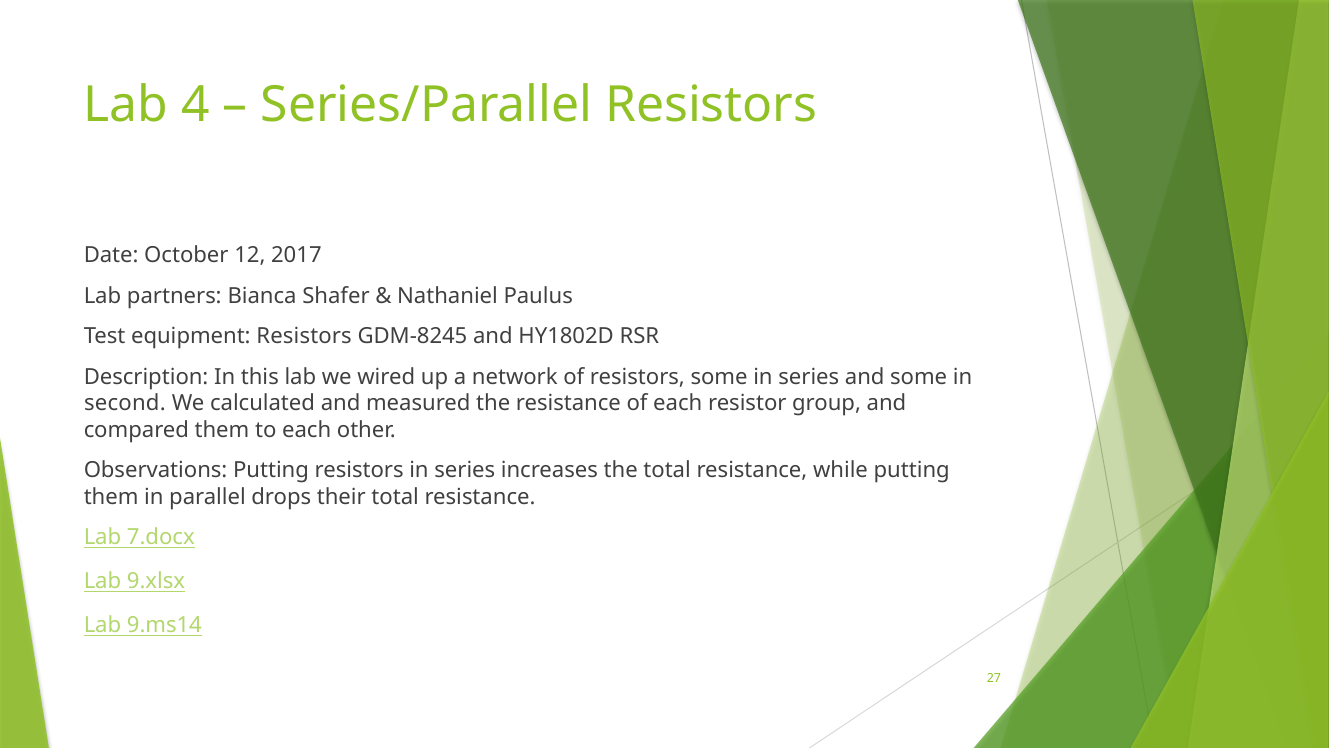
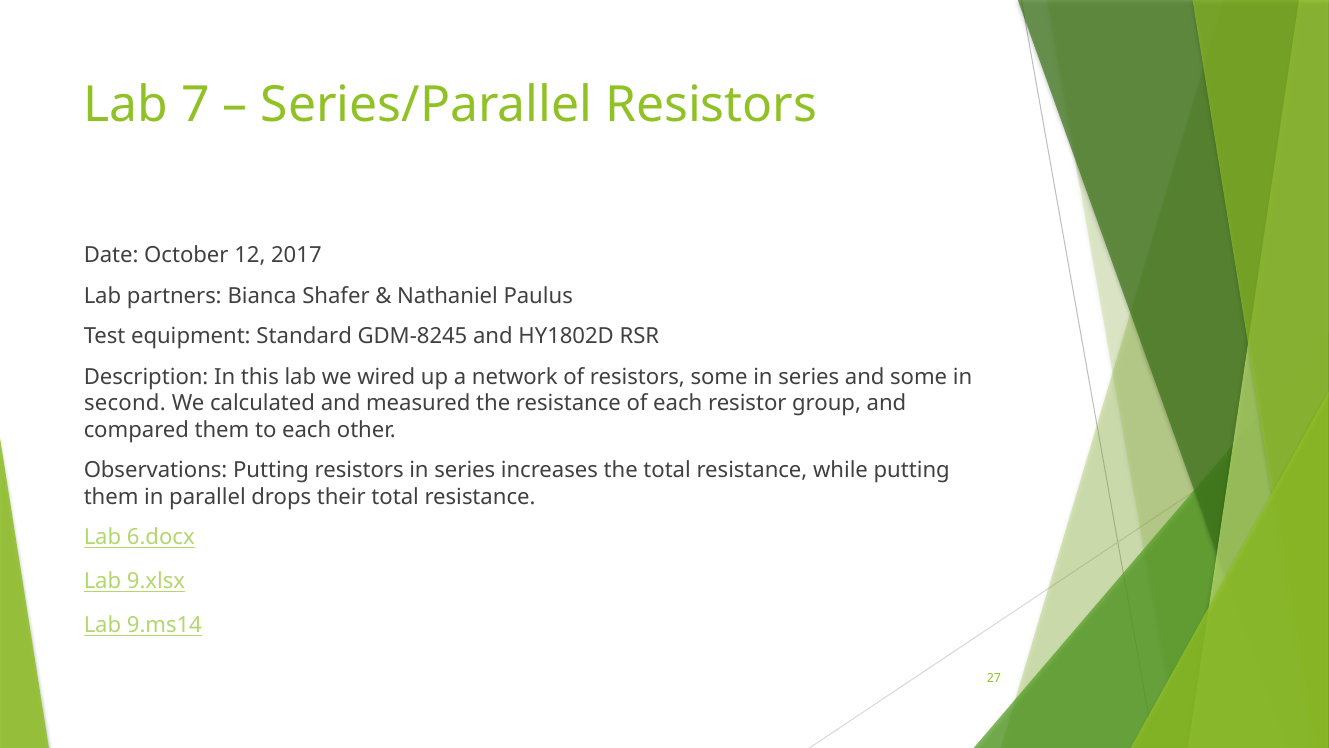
4: 4 -> 7 (196, 105)
equipment Resistors: Resistors -> Standard (304, 336)
7.docx: 7.docx -> 6.docx (161, 537)
